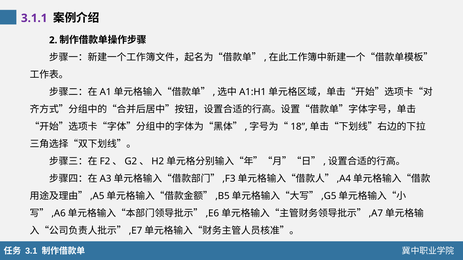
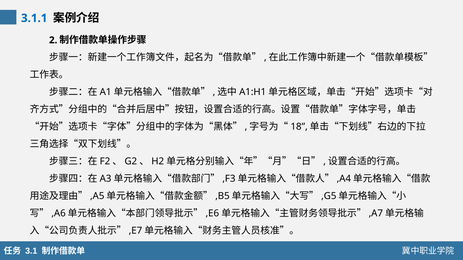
3.1.1 colour: purple -> blue (34, 18)
